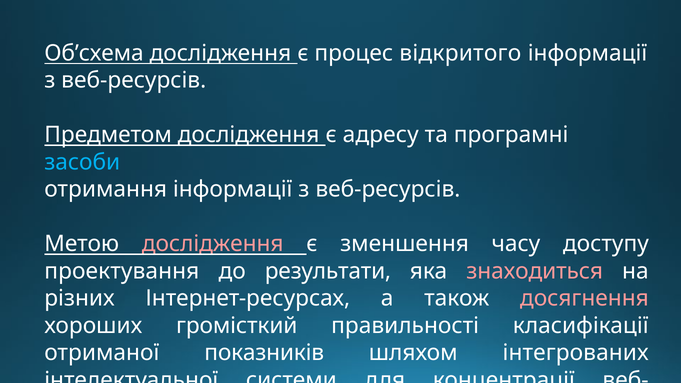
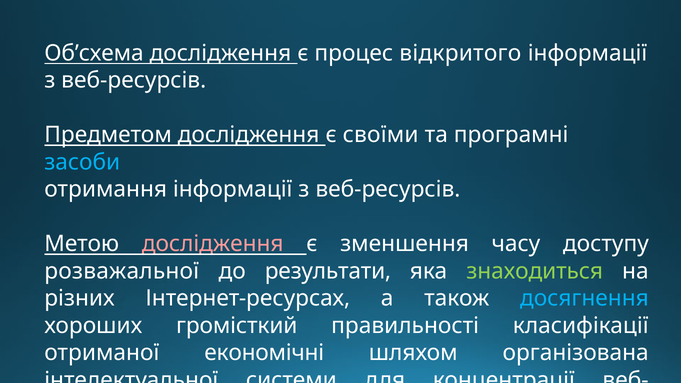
адресу: адресу -> своїми (381, 135)
проектування: проектування -> розважальної (122, 271)
знаходиться colour: pink -> light green (535, 271)
досягнення colour: pink -> light blue (584, 298)
показників: показників -> економічні (264, 353)
інтегрованих: інтегрованих -> організована (576, 353)
